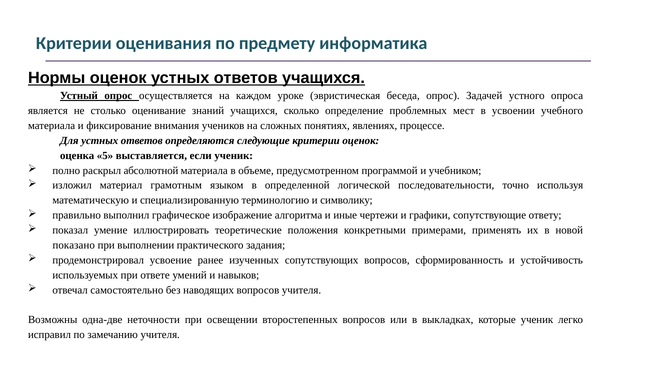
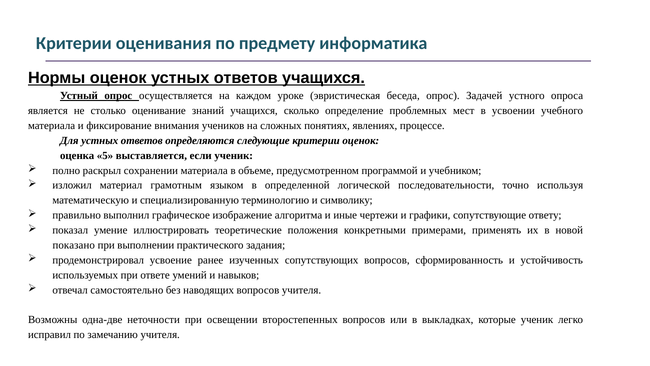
абсолютной: абсолютной -> сохранении (151, 170)
